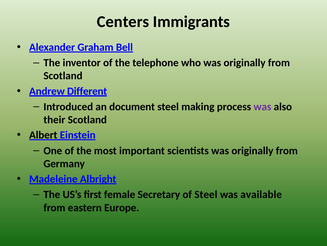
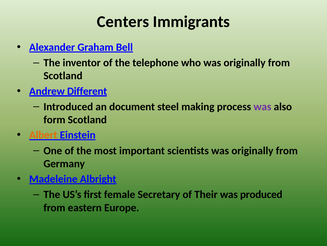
their: their -> form (54, 119)
Albert colour: black -> orange (43, 135)
of Steel: Steel -> Their (206, 194)
available: available -> produced (261, 194)
